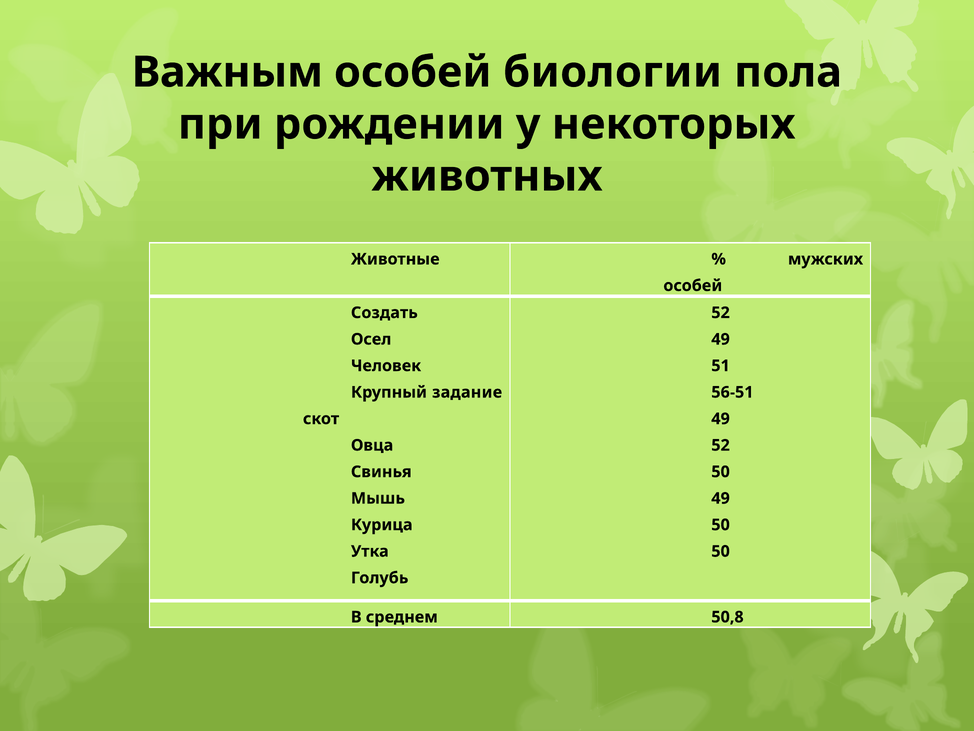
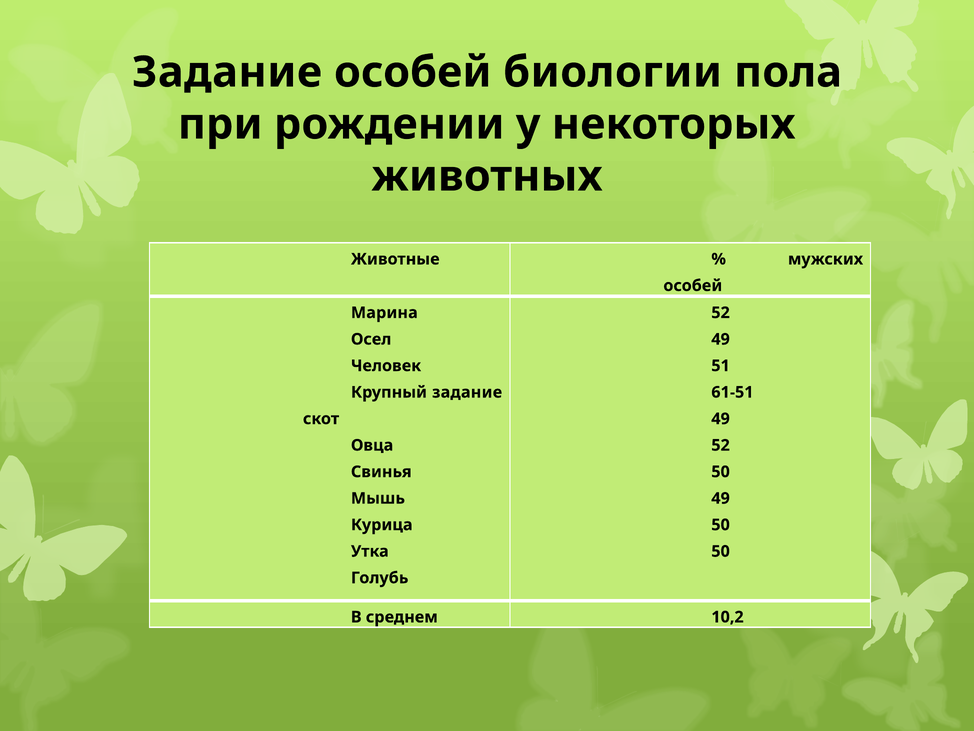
Важным: Важным -> Задание (227, 72)
Создать: Создать -> Марина (384, 313)
56-51: 56-51 -> 61-51 (732, 392)
50,8: 50,8 -> 10,2 (728, 617)
